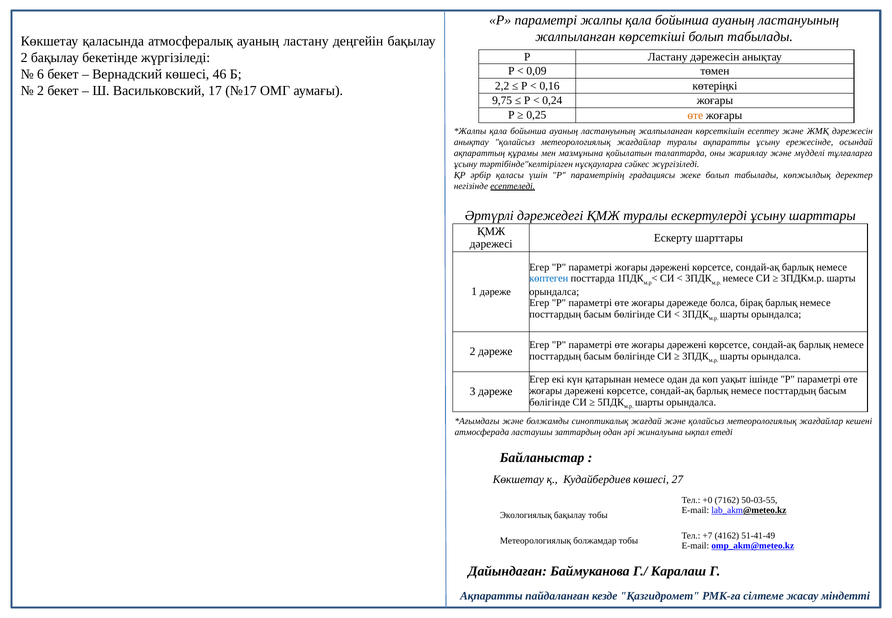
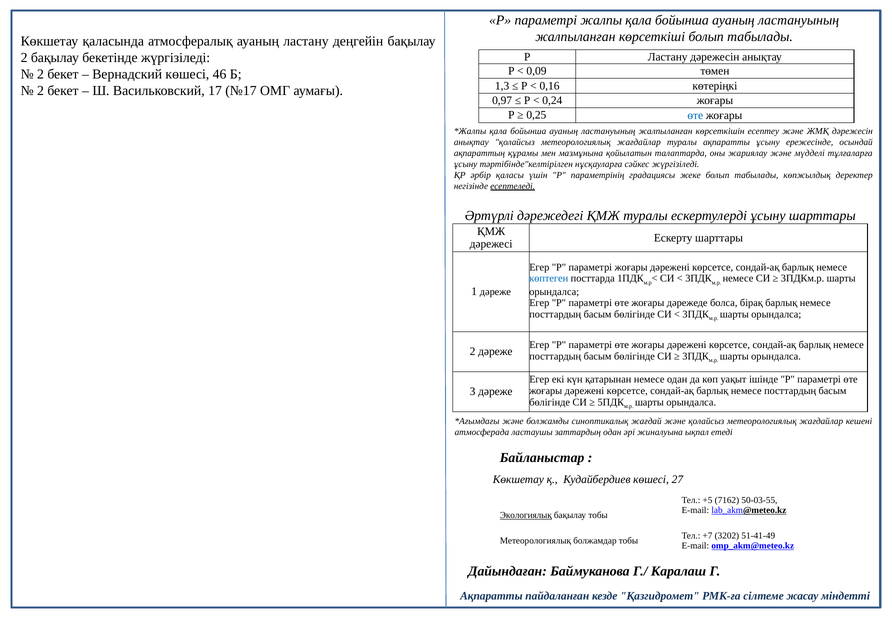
6: 6 -> 2 (41, 74)
2,2: 2,2 -> 1,3 (502, 86)
9,75: 9,75 -> 0,97 (502, 100)
өте colour: orange -> blue (695, 115)
+0: +0 -> +5 (707, 500)
Экологиялық underline: none -> present (526, 515)
4162: 4162 -> 3202 (727, 535)
